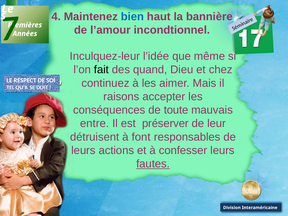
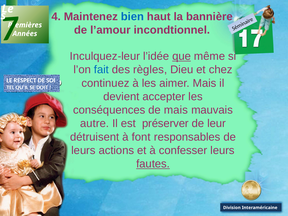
que underline: none -> present (182, 56)
fait colour: black -> blue (101, 70)
quand: quand -> règles (150, 70)
raisons: raisons -> devient (121, 97)
de toute: toute -> mais (176, 110)
entre: entre -> autre (95, 123)
